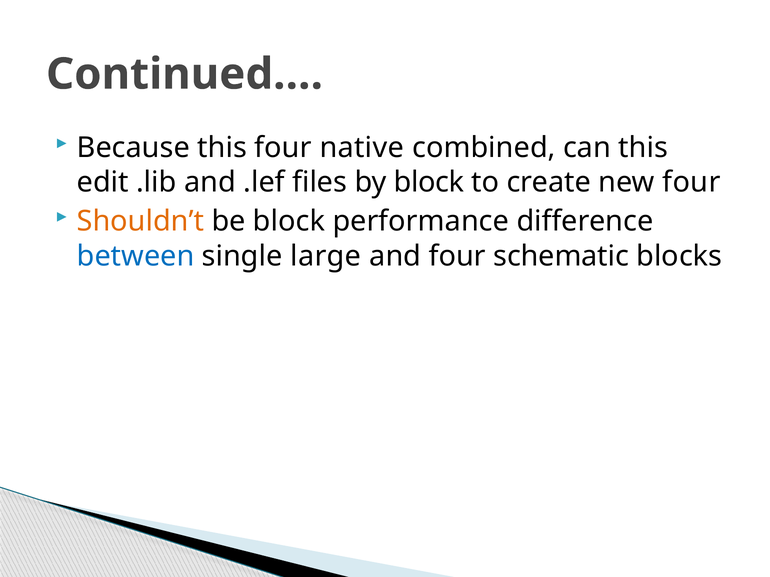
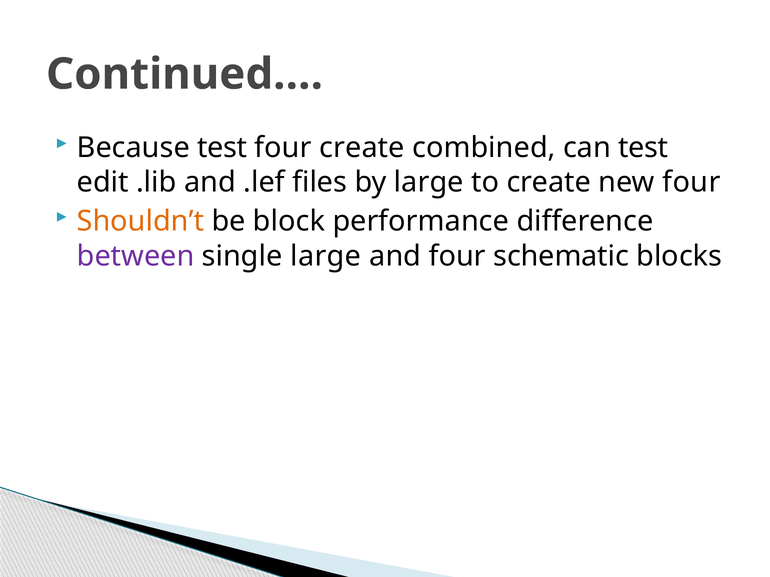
Because this: this -> test (222, 148)
four native: native -> create (362, 148)
can this: this -> test (643, 148)
by block: block -> large (429, 183)
between colour: blue -> purple (136, 256)
